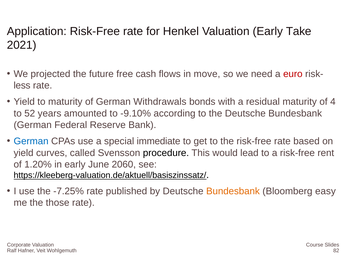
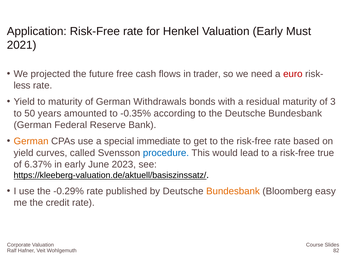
Take: Take -> Must (299, 31)
move: move -> trader (207, 74)
4: 4 -> 3 (333, 102)
52: 52 -> 50 (30, 113)
-9.10%: -9.10% -> -0.35% (136, 113)
German colour: blue -> orange (31, 141)
procedure colour: black -> blue (166, 153)
rent: rent -> true (326, 153)
1.20%: 1.20% -> 6.37% (38, 165)
2060: 2060 -> 2023 (124, 165)
-7.25%: -7.25% -> -0.29% (69, 191)
those: those -> credit (58, 203)
